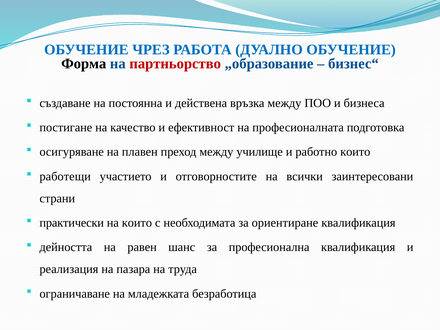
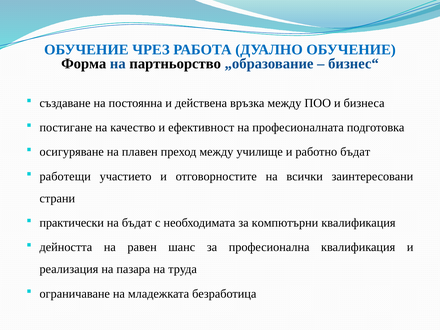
партньорство colour: red -> black (175, 64)
работно които: които -> бъдат (355, 152)
на които: които -> бъдат (137, 223)
ориентиране: ориентиране -> компютърни (285, 223)
